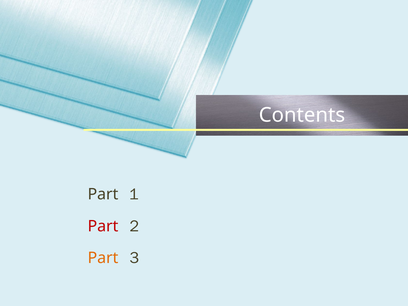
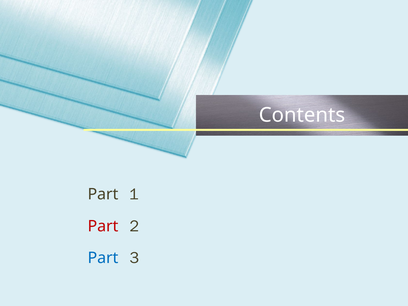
Part colour: orange -> blue (103, 258)
